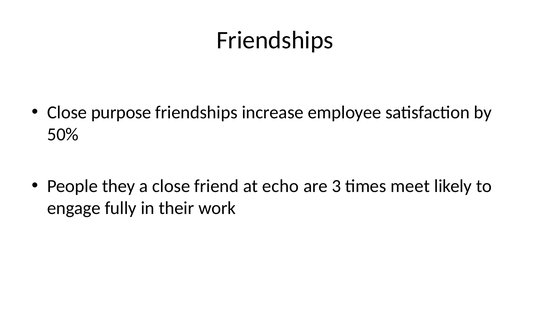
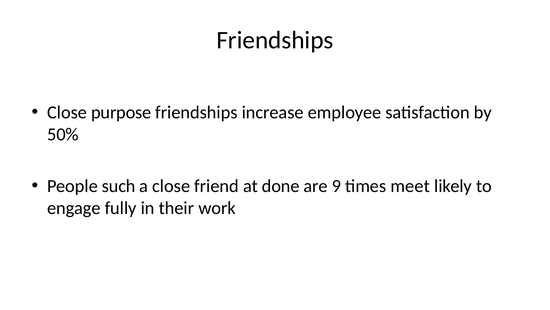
they: they -> such (119, 186)
echo: echo -> done (281, 186)
3: 3 -> 9 (336, 186)
